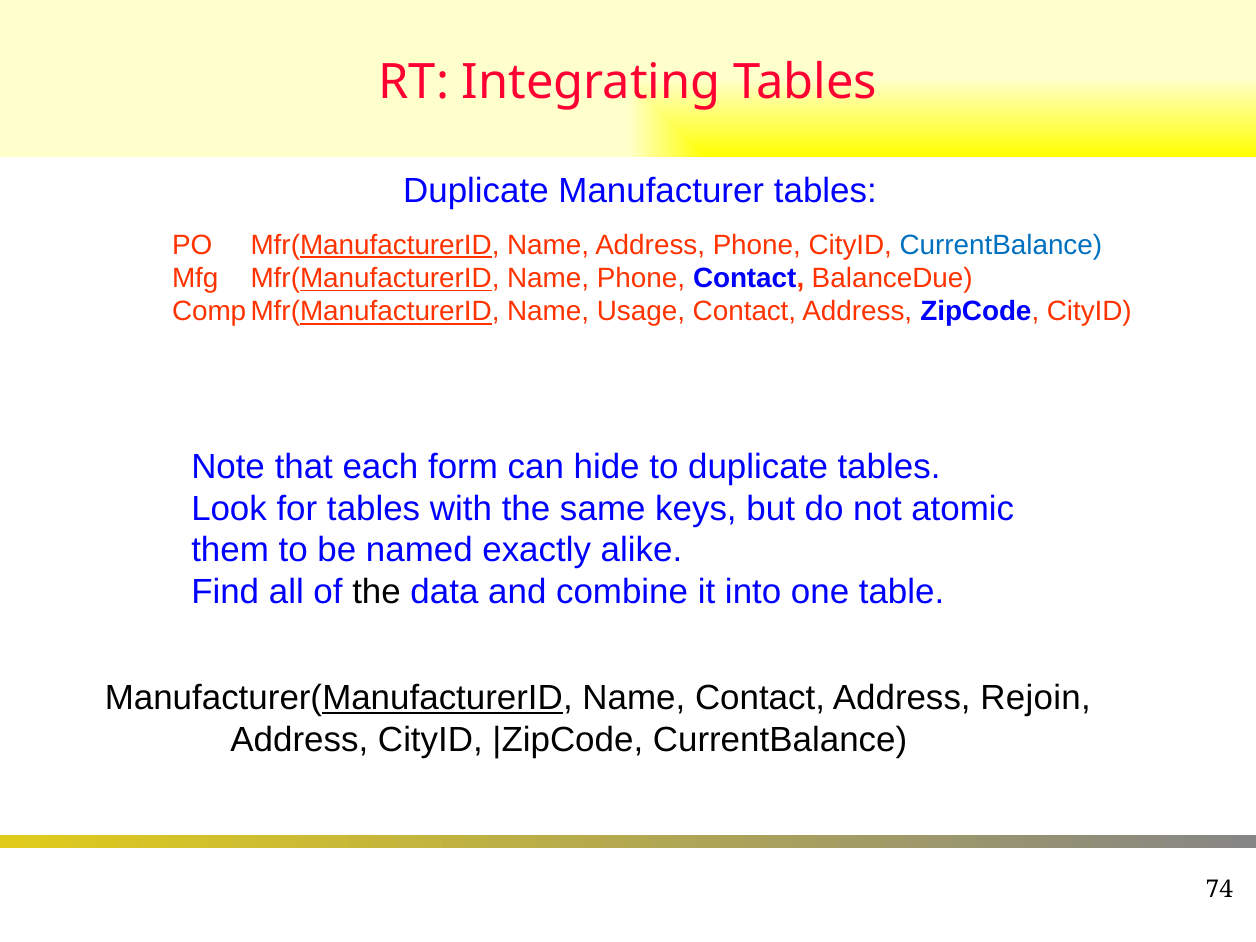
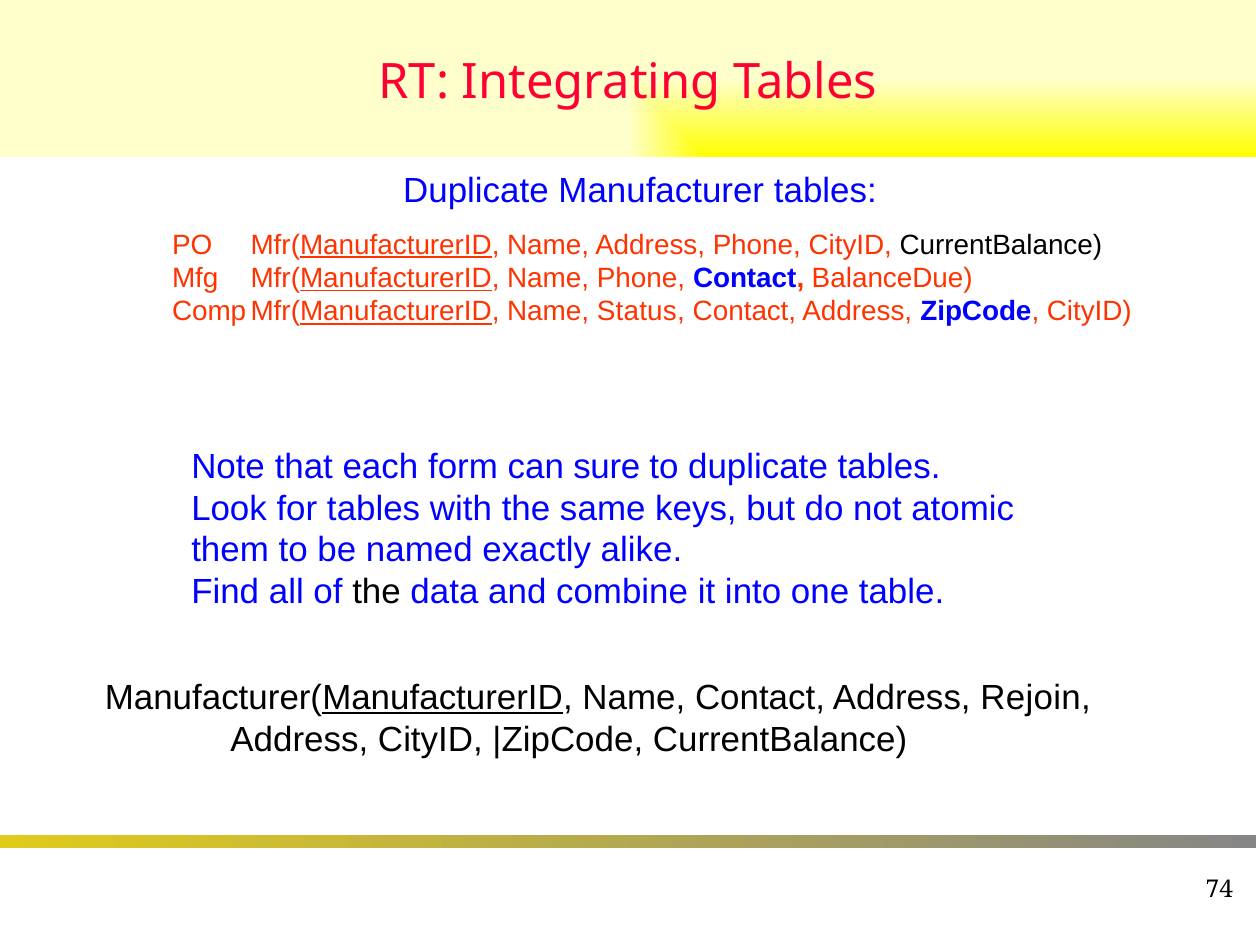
CurrentBalance colour: blue -> black (1001, 245)
Usage: Usage -> Status (641, 312)
hide: hide -> sure (607, 467)
